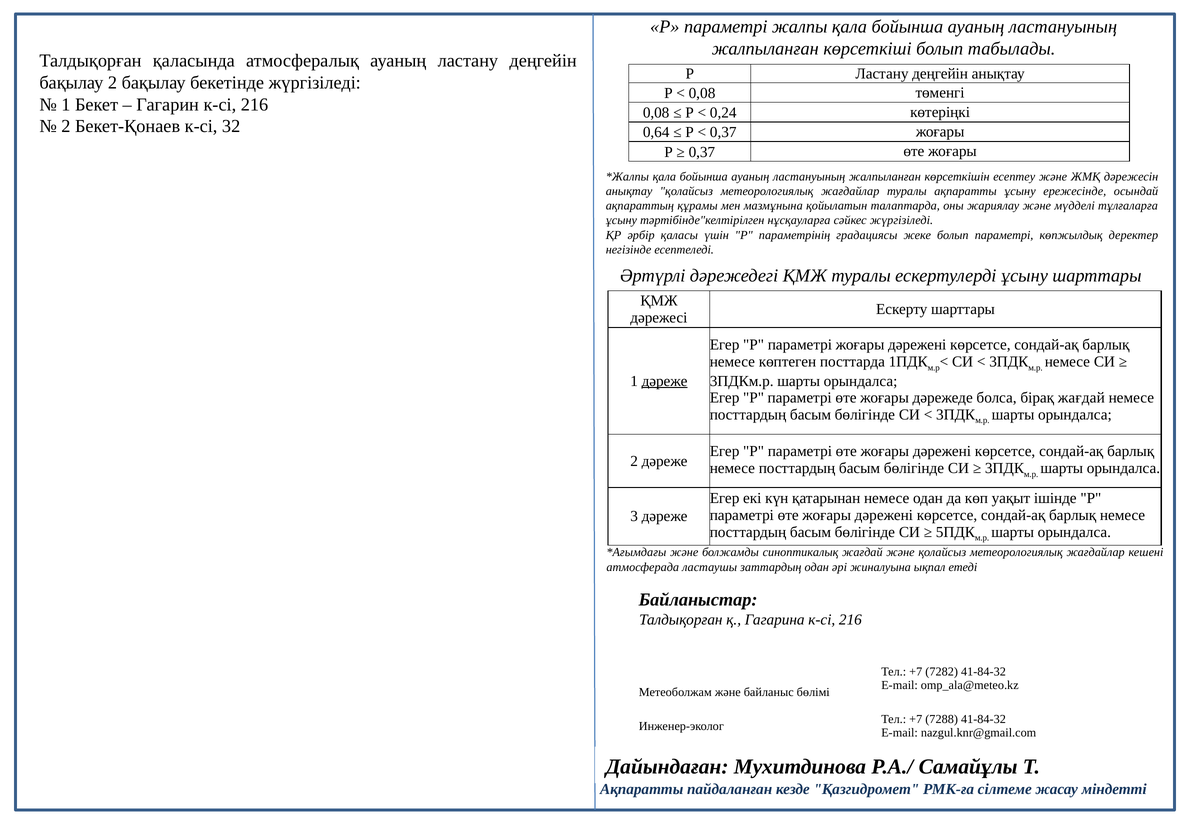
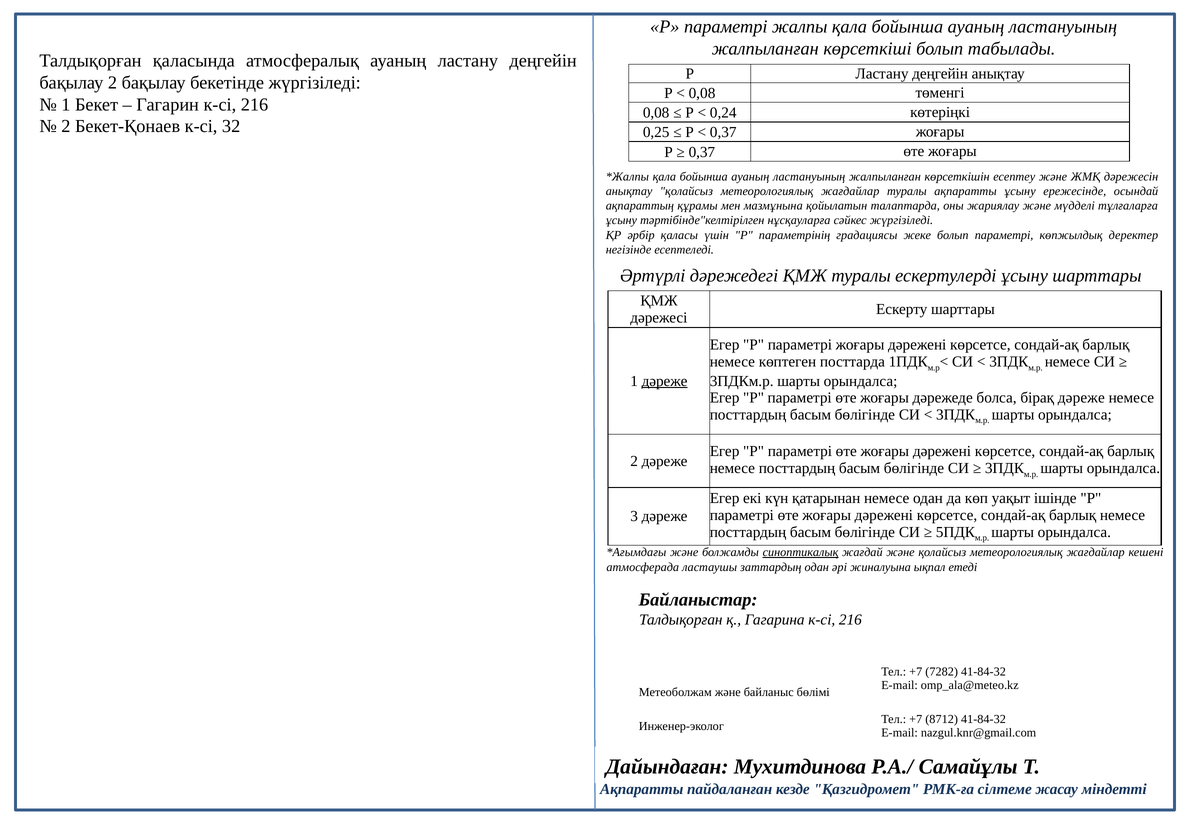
0,64: 0,64 -> 0,25 (656, 132)
бірақ жағдай: жағдай -> дәреже (1081, 398)
синоптикалық underline: none -> present (800, 552)
7288: 7288 -> 8712 (942, 719)
